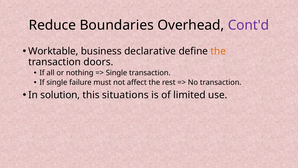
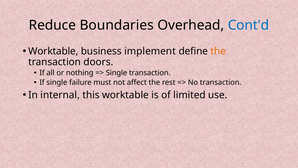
Cont'd colour: purple -> blue (248, 25)
declarative: declarative -> implement (150, 51)
solution: solution -> internal (60, 95)
this situations: situations -> worktable (125, 95)
